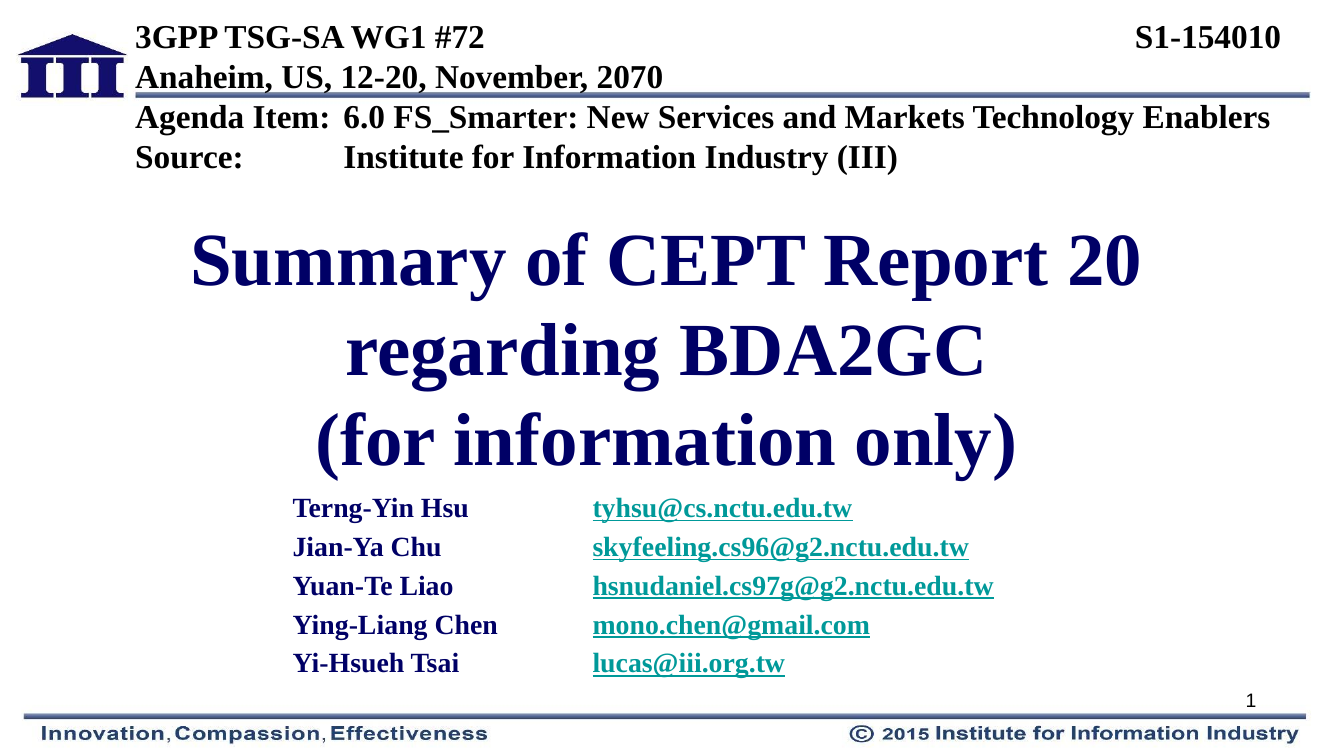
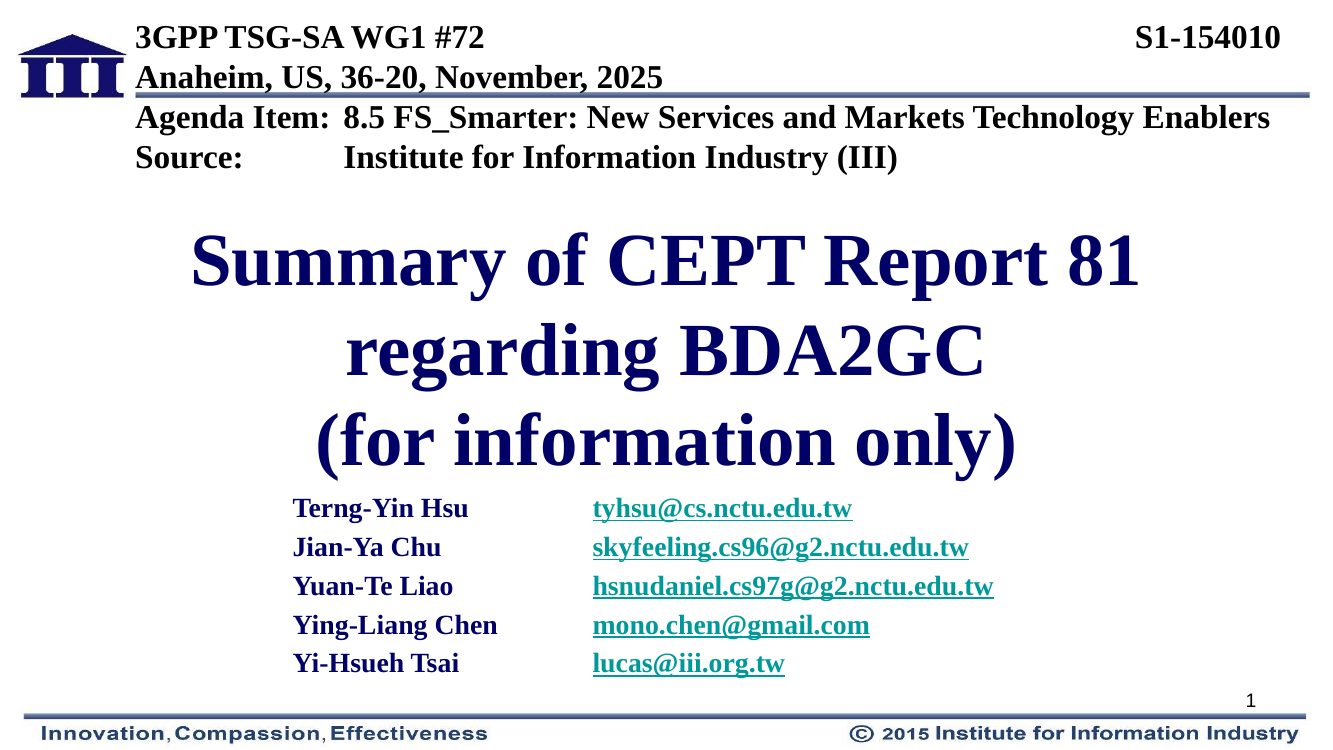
12-20: 12-20 -> 36-20 (384, 77)
2070: 2070 -> 2025 (630, 77)
6.0: 6.0 -> 8.5 (364, 117)
20: 20 -> 81 (1105, 261)
